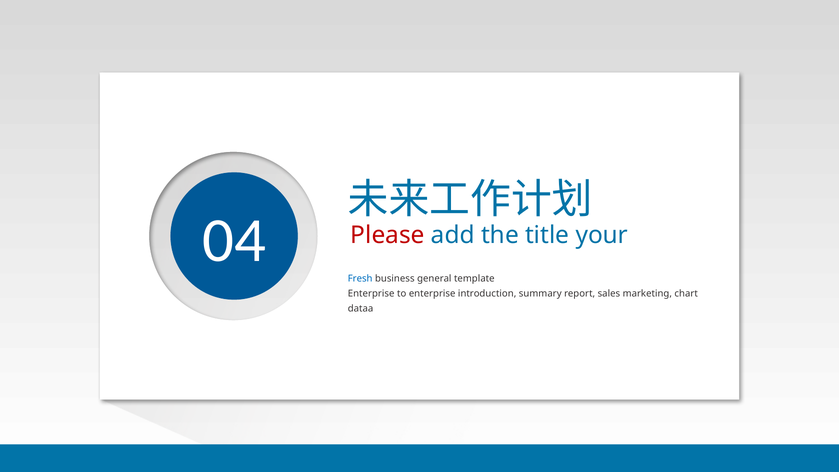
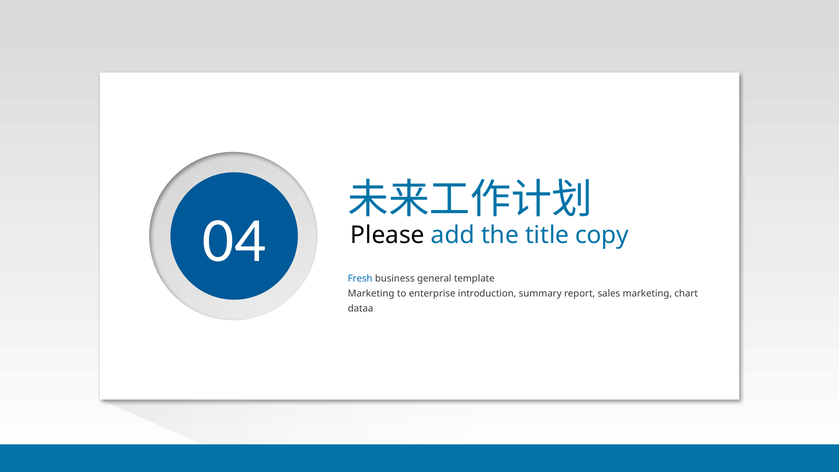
Please colour: red -> black (388, 235)
your: your -> copy (602, 235)
Enterprise: Enterprise -> Marketing (371, 293)
